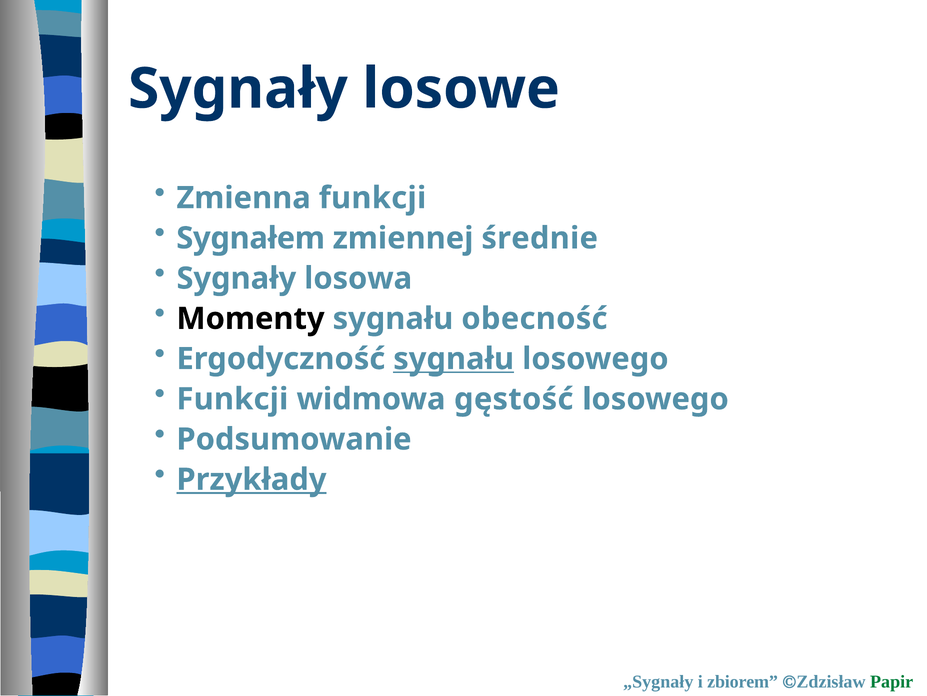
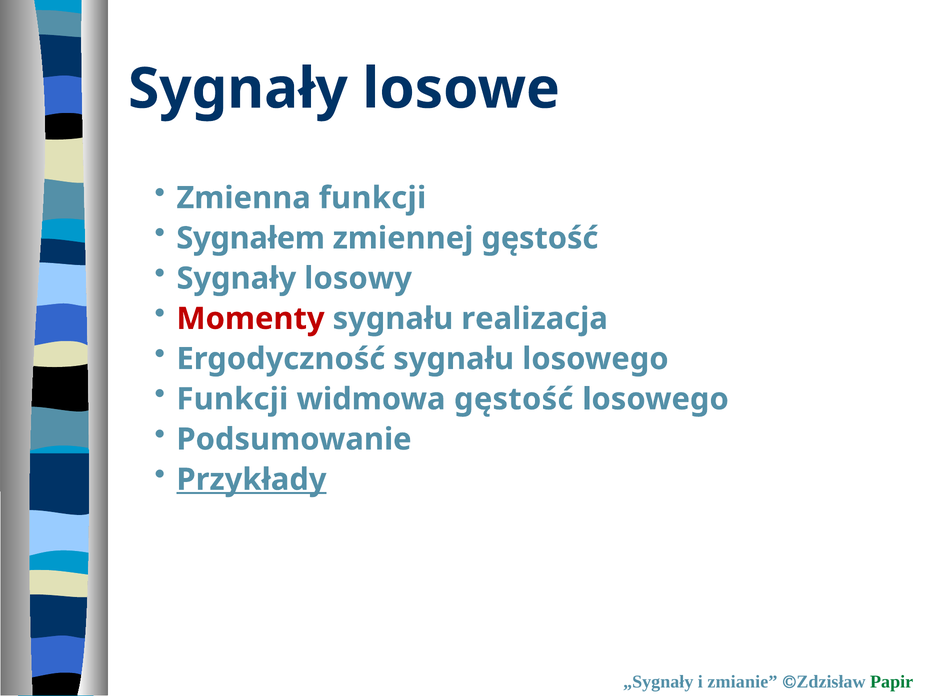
zmiennej średnie: średnie -> gęstość (540, 238)
losowa: losowa -> losowy (358, 278)
Momenty colour: black -> red (251, 318)
obecność: obecność -> realizacja (535, 318)
sygnału underline: present -> none (454, 359)
zbiorem: zbiorem -> zmianie (742, 681)
